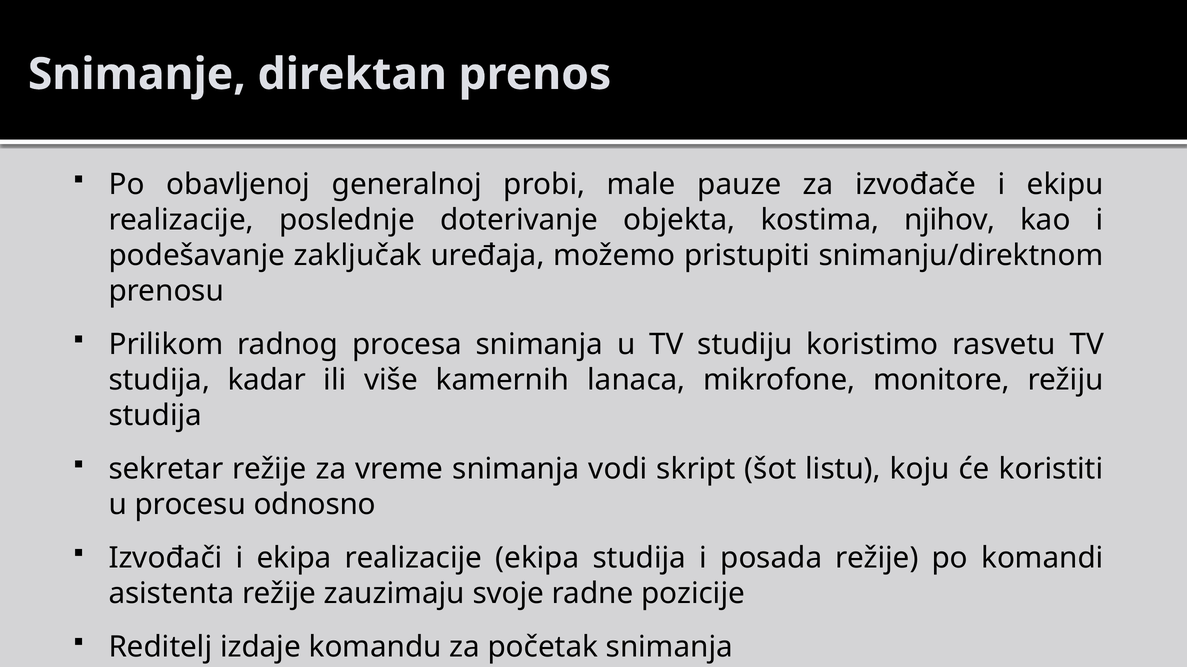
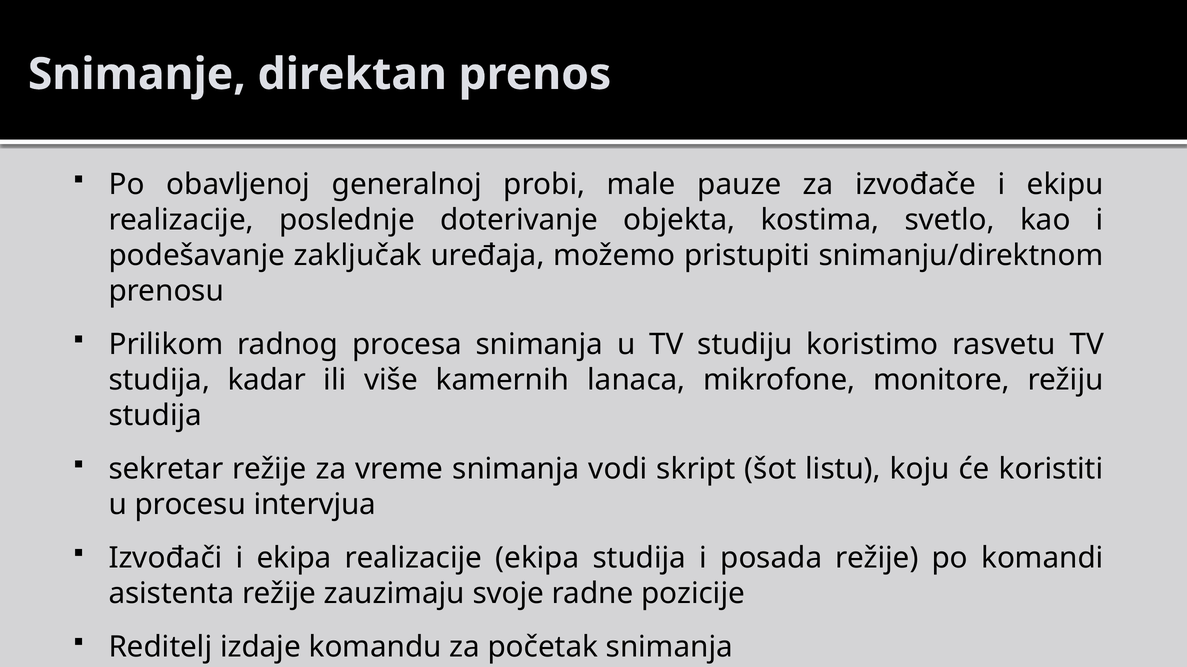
njihov: njihov -> svetlo (950, 220)
odnosno: odnosno -> intervjua (315, 505)
